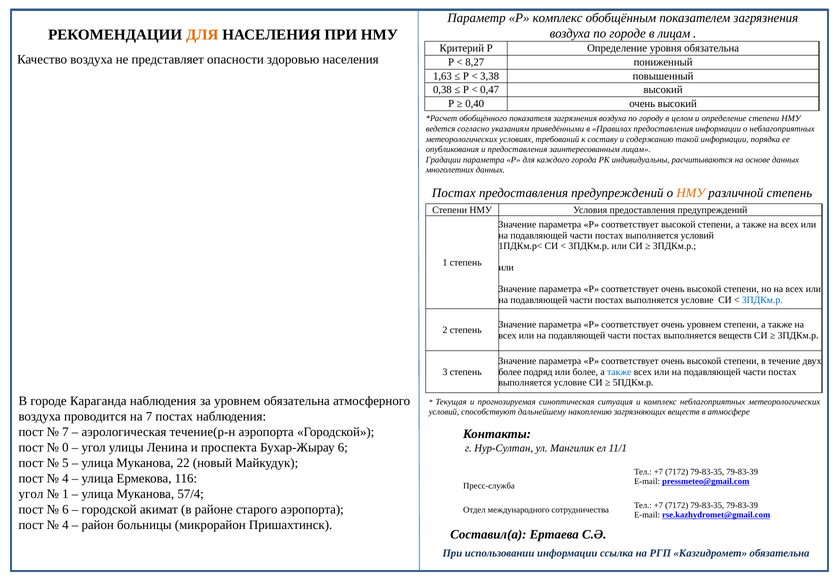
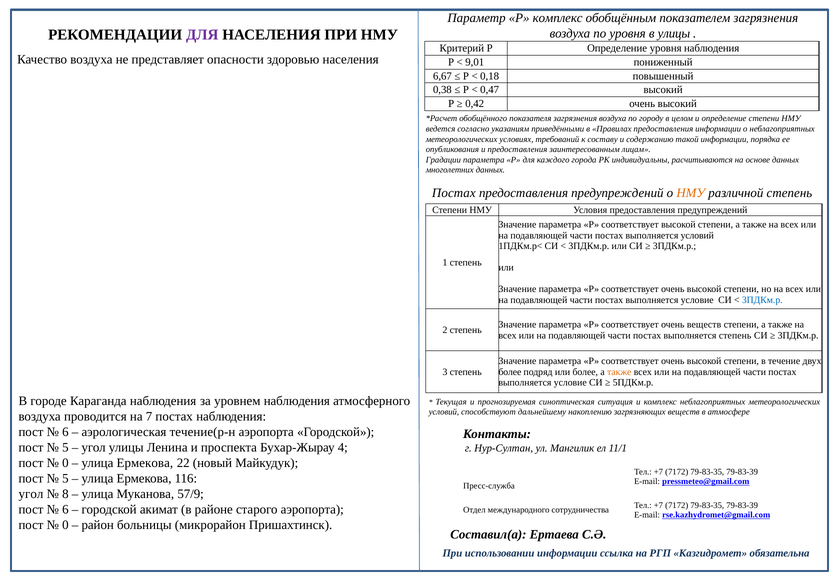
по городе: городе -> уровня (628, 33)
в лицам: лицам -> улицы (674, 33)
ДЛЯ colour: orange -> purple (202, 35)
уровня обязательна: обязательна -> наблюдения (712, 48)
8,27: 8,27 -> 9,01 (475, 62)
1,63: 1,63 -> 6,67 (442, 76)
3,38: 3,38 -> 0,18 (490, 76)
0,40: 0,40 -> 0,42 (475, 104)
очень уровнем: уровнем -> веществ (704, 325)
выполняется веществ: веществ -> степень (735, 335)
также colour: blue -> orange (619, 372)
уровнем обязательна: обязательна -> наблюдения (297, 401)
7: 7 -> 6 (65, 432)
0: 0 -> 5 (65, 447)
Бухар-Жырау 6: 6 -> 4 (343, 447)
5: 5 -> 0 (65, 463)
Муканова: Муканова -> Ермекова (145, 463)
4: 4 -> 5 (65, 478)
1: 1 -> 8 (65, 494)
57/4: 57/4 -> 57/9 (191, 494)
4: 4 -> 0 (65, 525)
